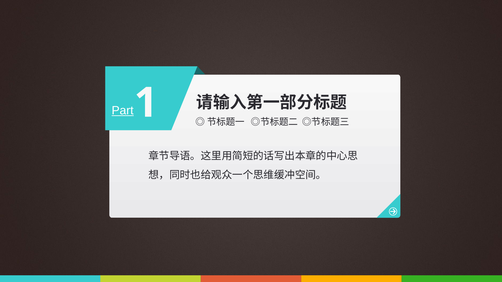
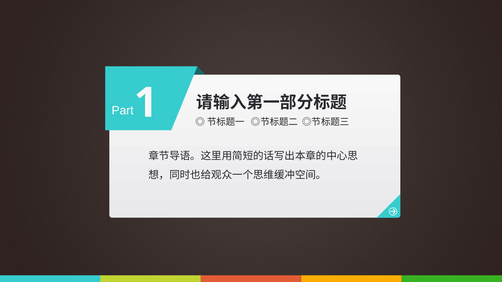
Part underline: present -> none (123, 111)
